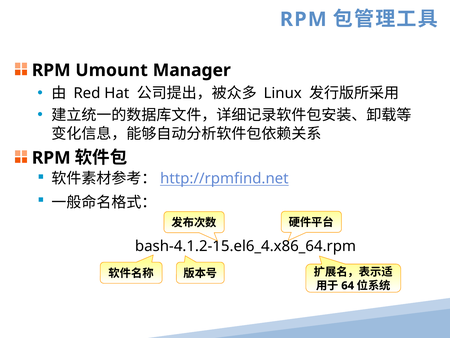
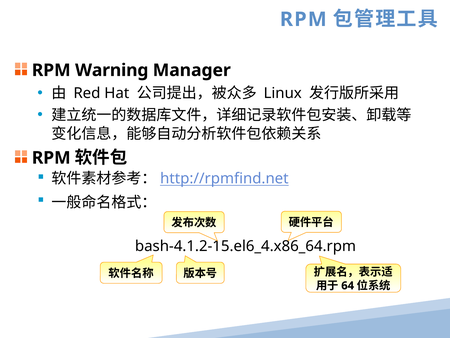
Umount: Umount -> Warning (112, 70)
